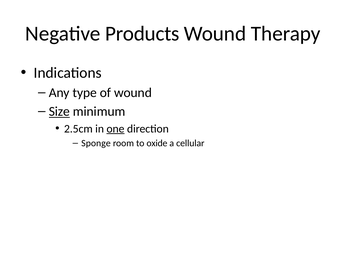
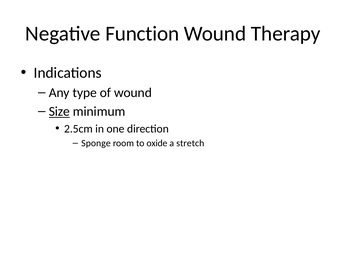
Products: Products -> Function (142, 33)
one underline: present -> none (115, 128)
cellular: cellular -> stretch (190, 143)
